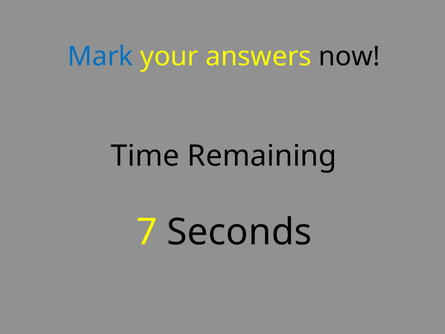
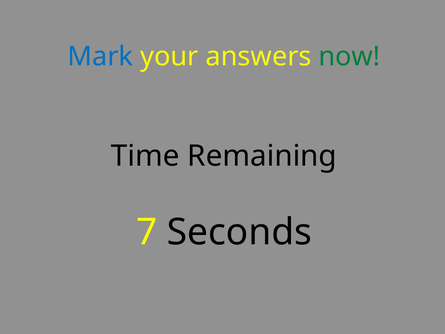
now colour: black -> green (349, 56)
